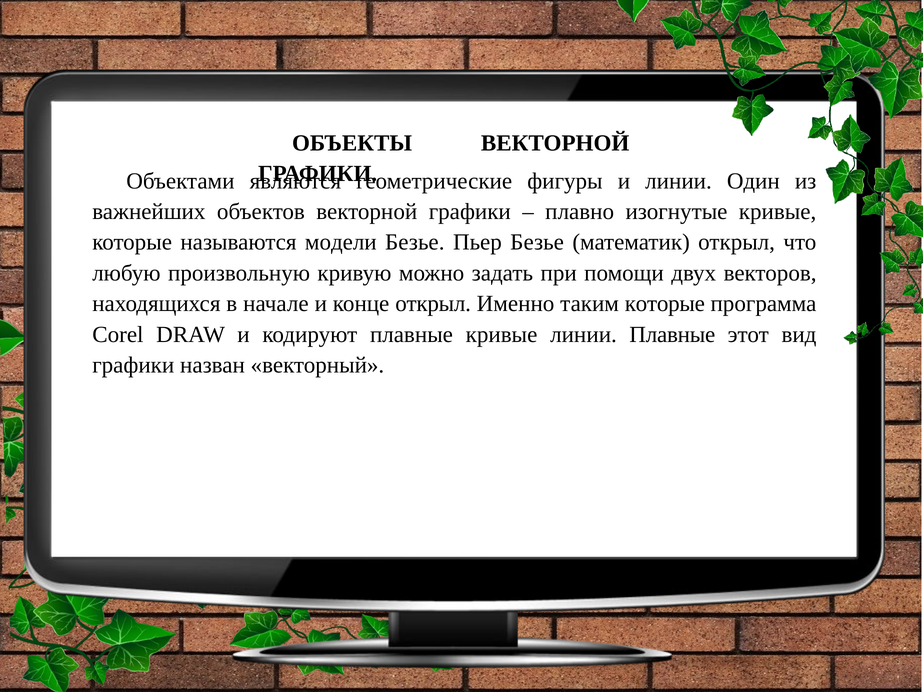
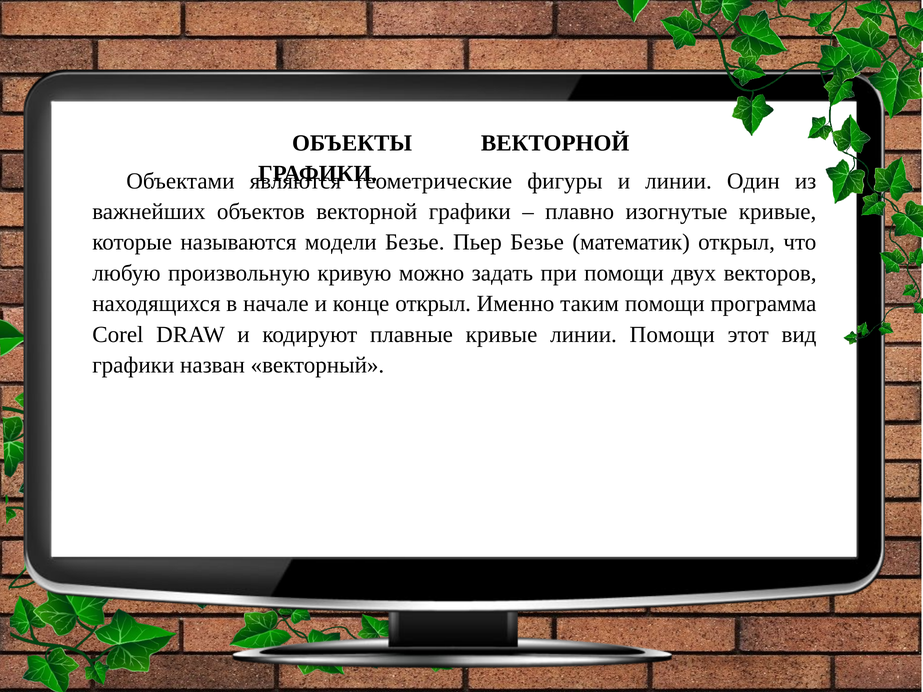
таким которые: которые -> помощи (665, 304)
линии Плавные: Плавные -> Помощи (672, 335)
